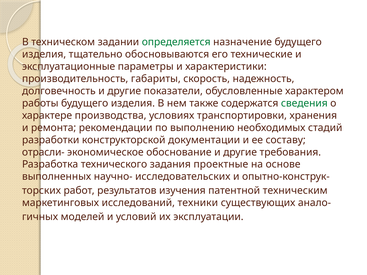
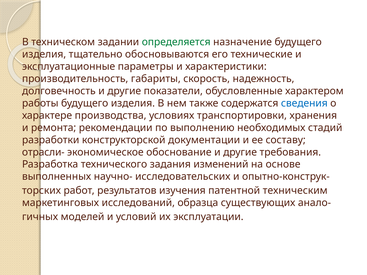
сведения colour: green -> blue (304, 103)
проектные: проектные -> изменений (221, 165)
техники: техники -> образца (198, 203)
